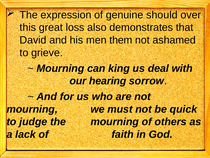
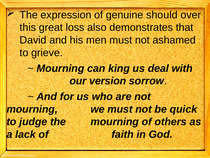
men them: them -> must (121, 40)
hearing: hearing -> version (108, 81)
